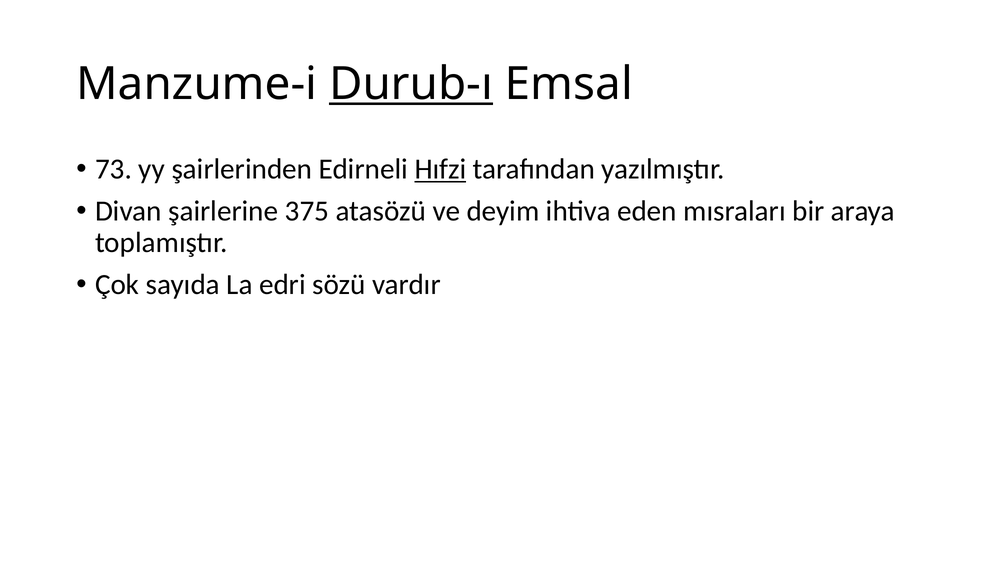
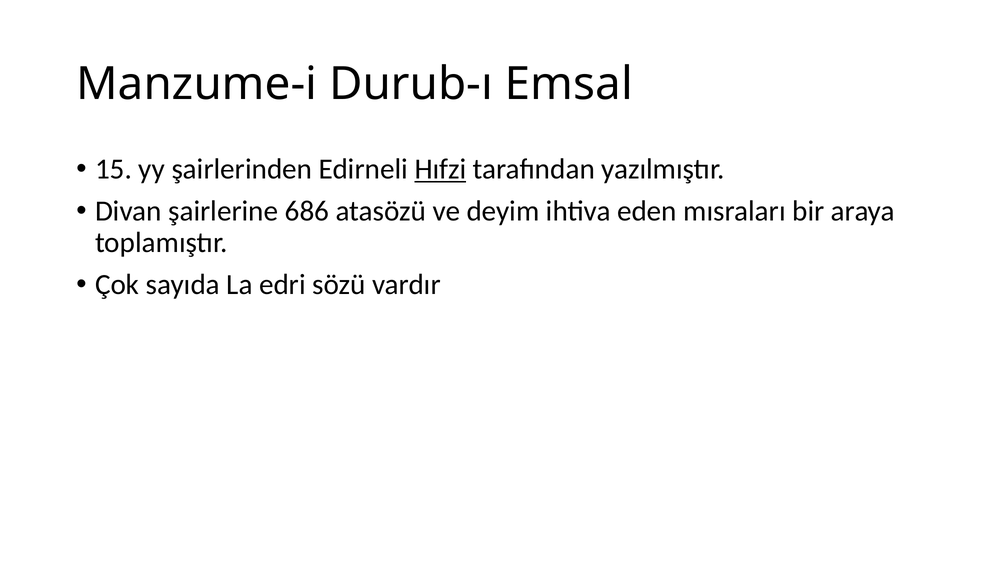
Durub-ı underline: present -> none (411, 84)
73: 73 -> 15 (114, 169)
375: 375 -> 686 (307, 211)
